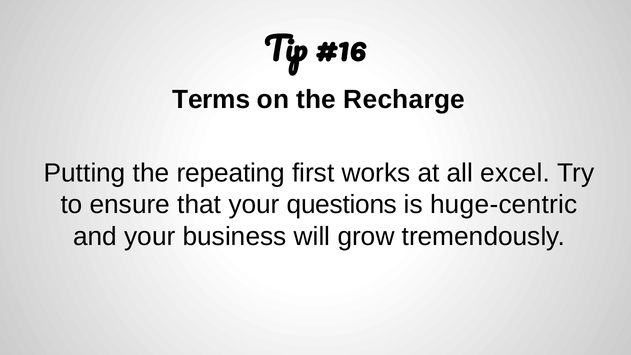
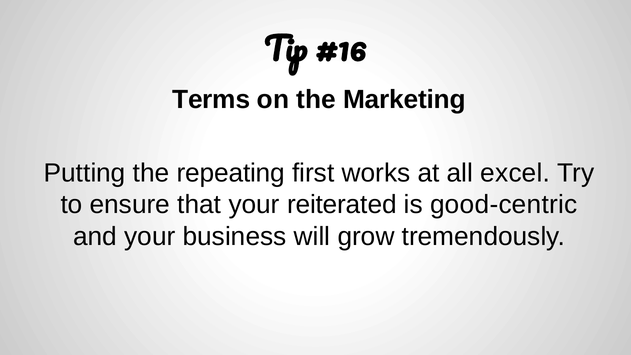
Recharge: Recharge -> Marketing (404, 100)
questions: questions -> reiterated (342, 205)
huge-centric: huge-centric -> good-centric (504, 205)
